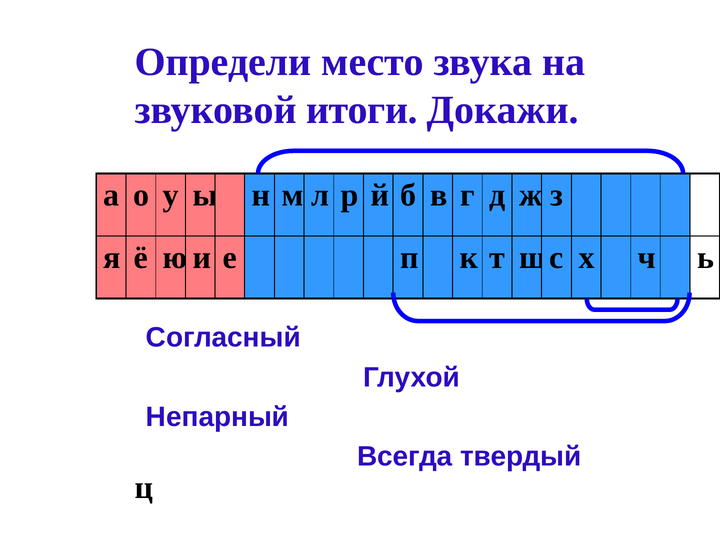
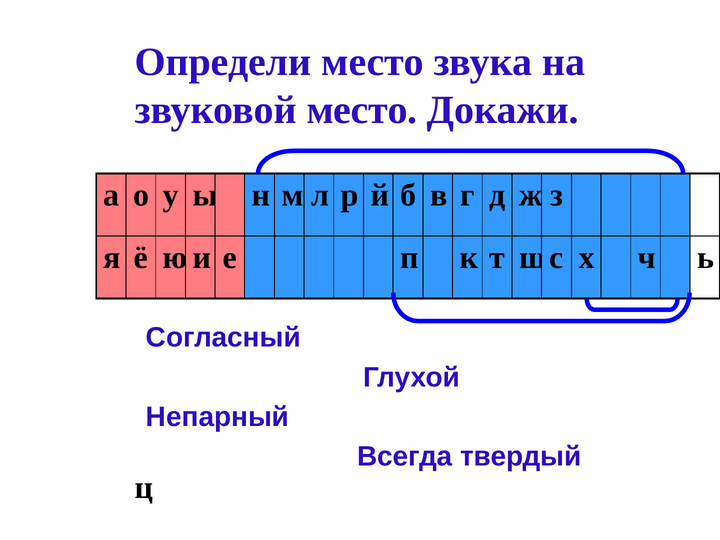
звуковой итоги: итоги -> место (362, 110)
